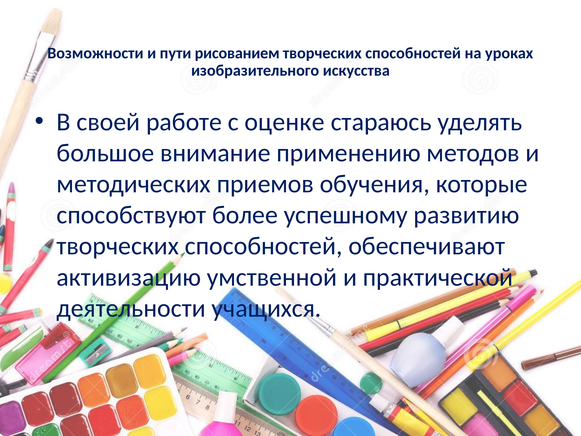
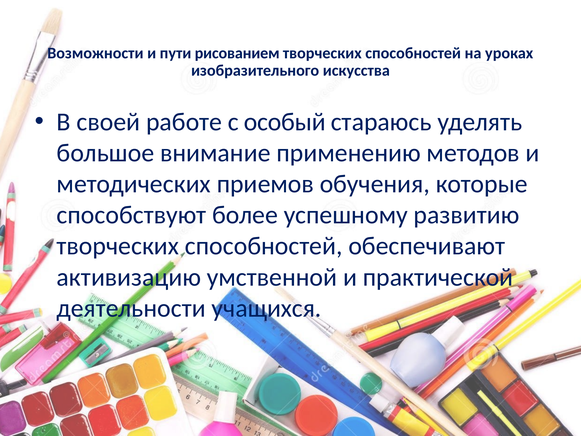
оценке: оценке -> особый (285, 122)
